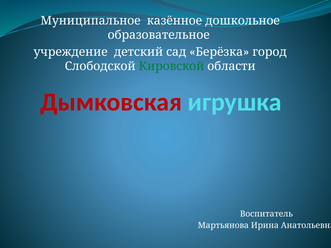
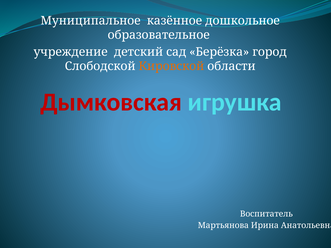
Кировской colour: green -> orange (171, 66)
